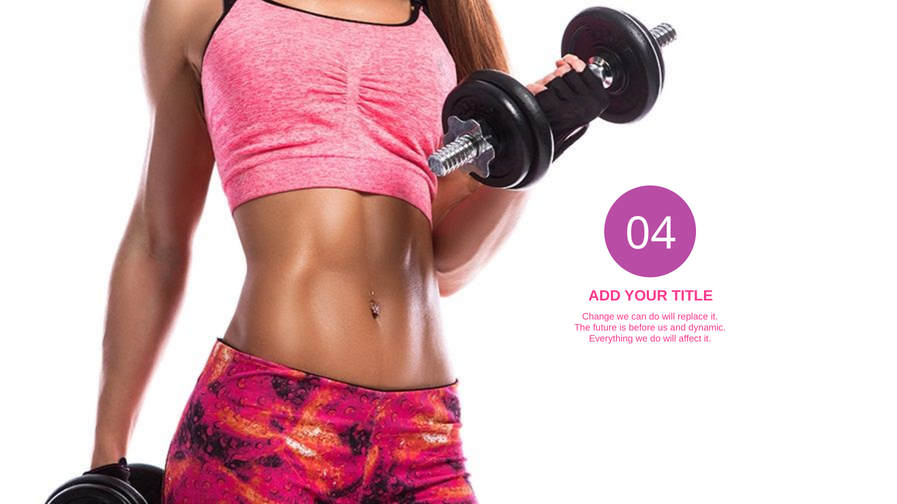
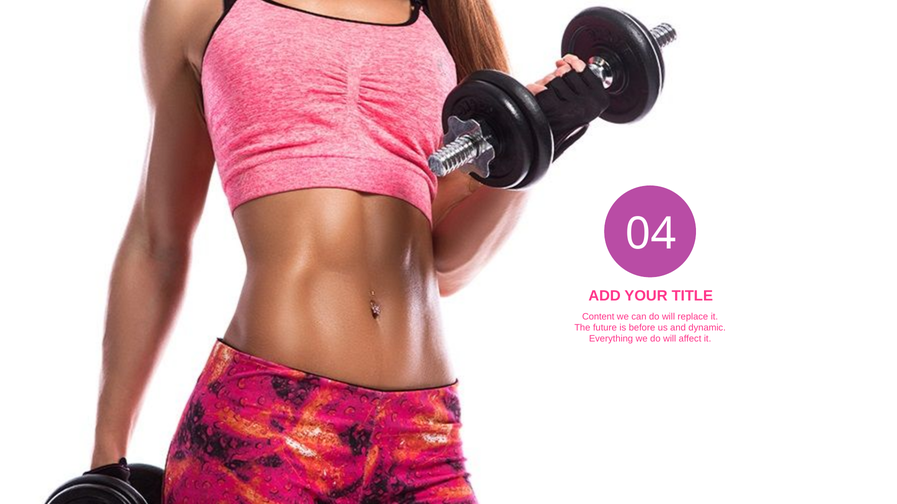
Change: Change -> Content (598, 317)
